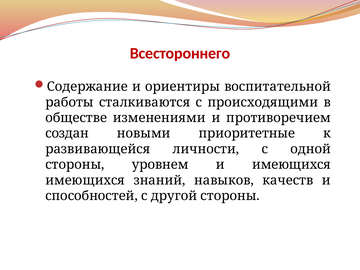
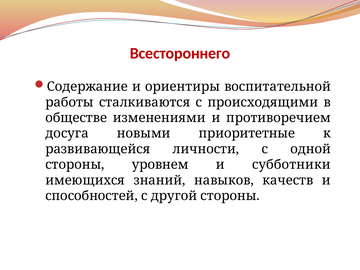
создан: создан -> досуга (67, 133)
и имеющихся: имеющихся -> субботники (291, 165)
